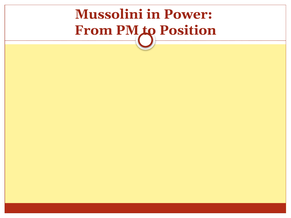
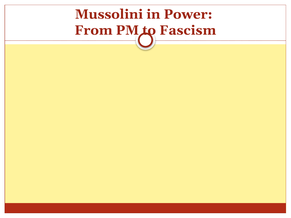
Position: Position -> Fascism (188, 30)
